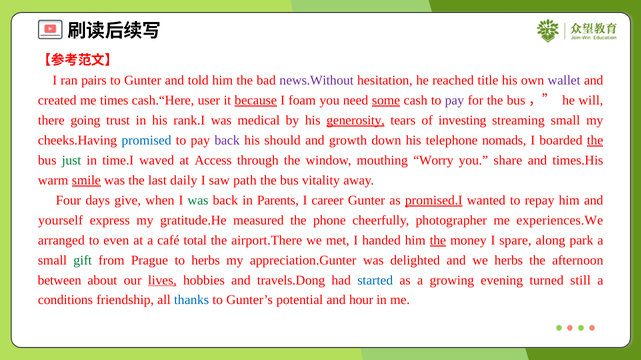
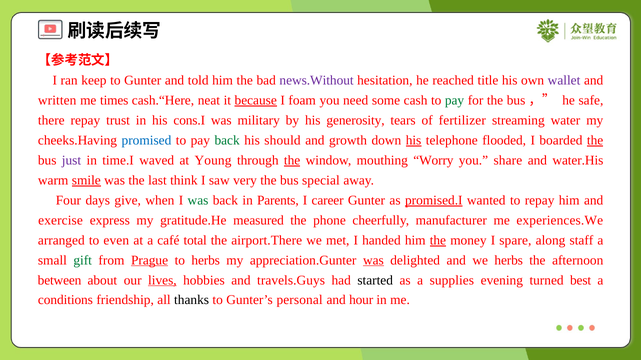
pairs: pairs -> keep (94, 80)
created: created -> written (57, 100)
user: user -> neat (209, 100)
some underline: present -> none (386, 100)
pay colour: purple -> green (455, 100)
will: will -> safe (591, 100)
there going: going -> repay (85, 120)
rank.I: rank.I -> cons.I (189, 120)
medical: medical -> military (259, 120)
generosity underline: present -> none (356, 120)
investing: investing -> fertilizer (462, 120)
streaming small: small -> water (565, 120)
back colour: purple -> green (227, 140)
his underline: none -> present (414, 140)
nomads: nomads -> flooded (504, 140)
just colour: green -> purple (71, 160)
Access: Access -> Young (213, 160)
the underline: none -> present (292, 160)
times.His: times.His -> water.His (578, 160)
daily: daily -> think (184, 180)
path: path -> very (245, 180)
vitality: vitality -> special (321, 180)
yourself: yourself -> exercise (61, 220)
photographer: photographer -> manufacturer (451, 220)
park: park -> staff (581, 240)
Prague underline: none -> present (150, 261)
was underline: none -> present (373, 261)
travels.Dong: travels.Dong -> travels.Guys (291, 281)
started colour: blue -> black (375, 281)
growing: growing -> supplies (452, 281)
still: still -> best (581, 281)
thanks colour: blue -> black (192, 301)
potential: potential -> personal (300, 301)
